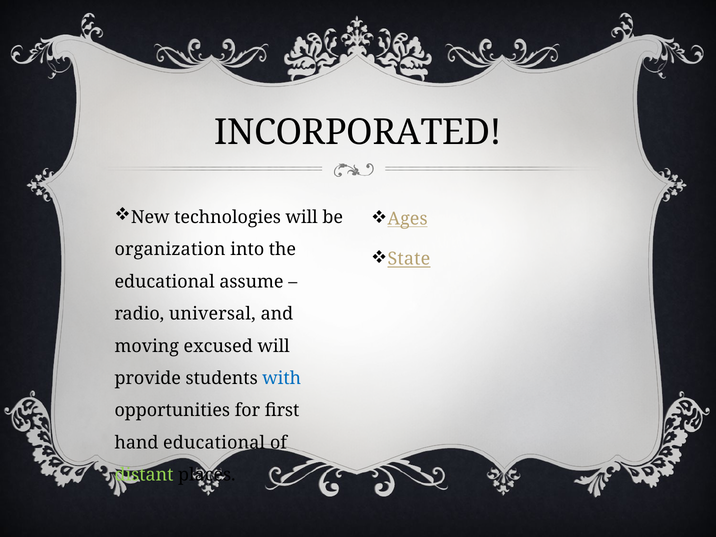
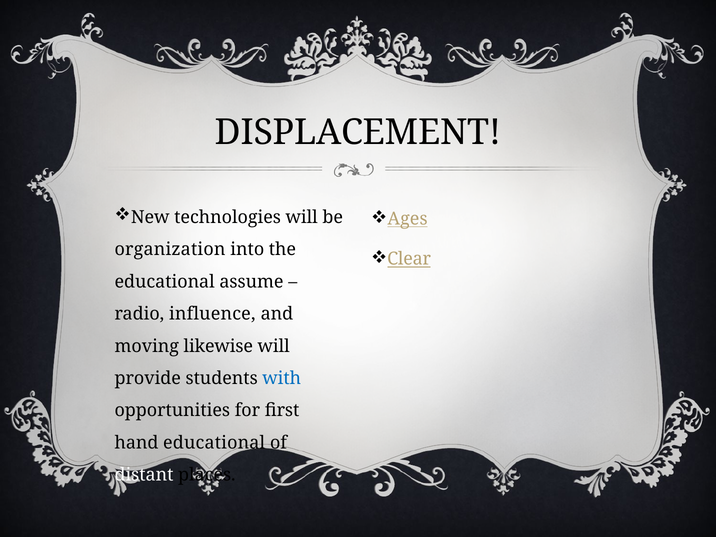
INCORPORATED: INCORPORATED -> DISPLACEMENT (358, 133)
State: State -> Clear (409, 259)
universal: universal -> influence (212, 314)
excused: excused -> likewise (218, 346)
distant colour: light green -> white (144, 475)
